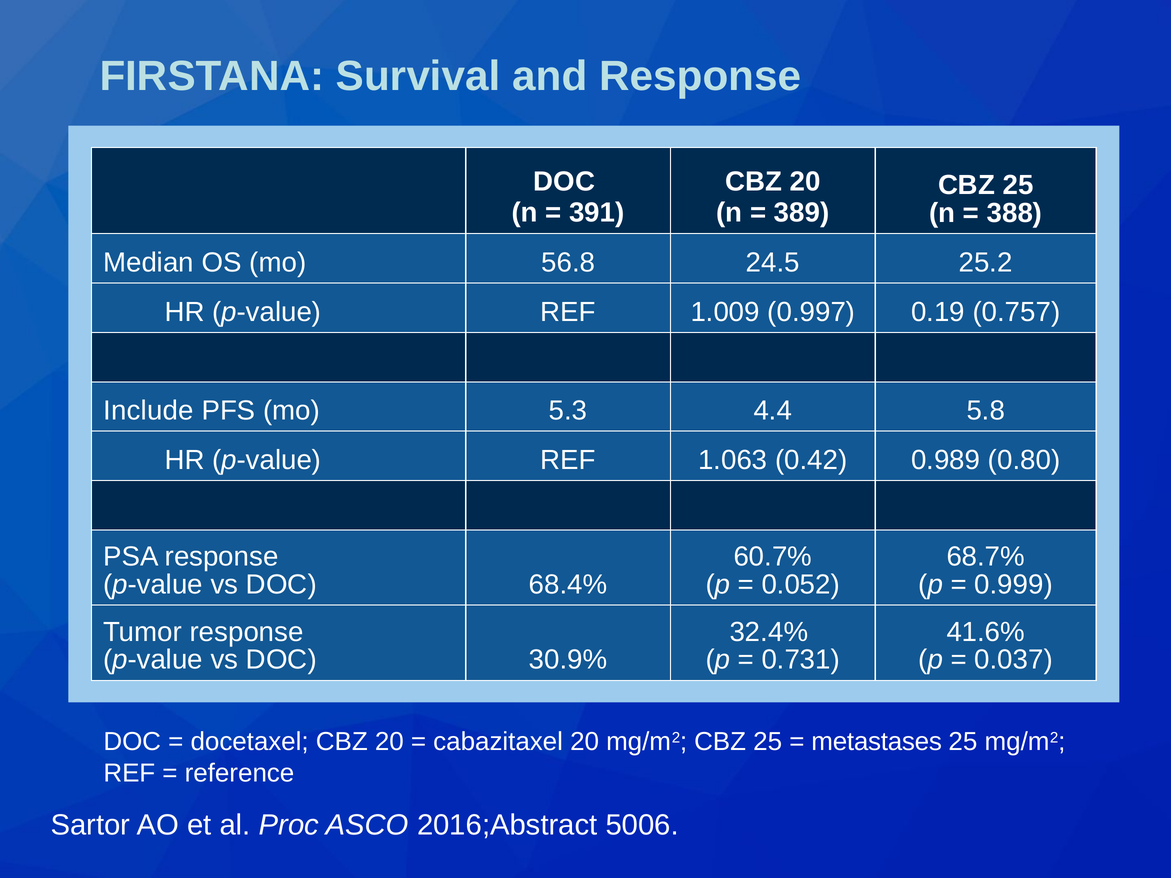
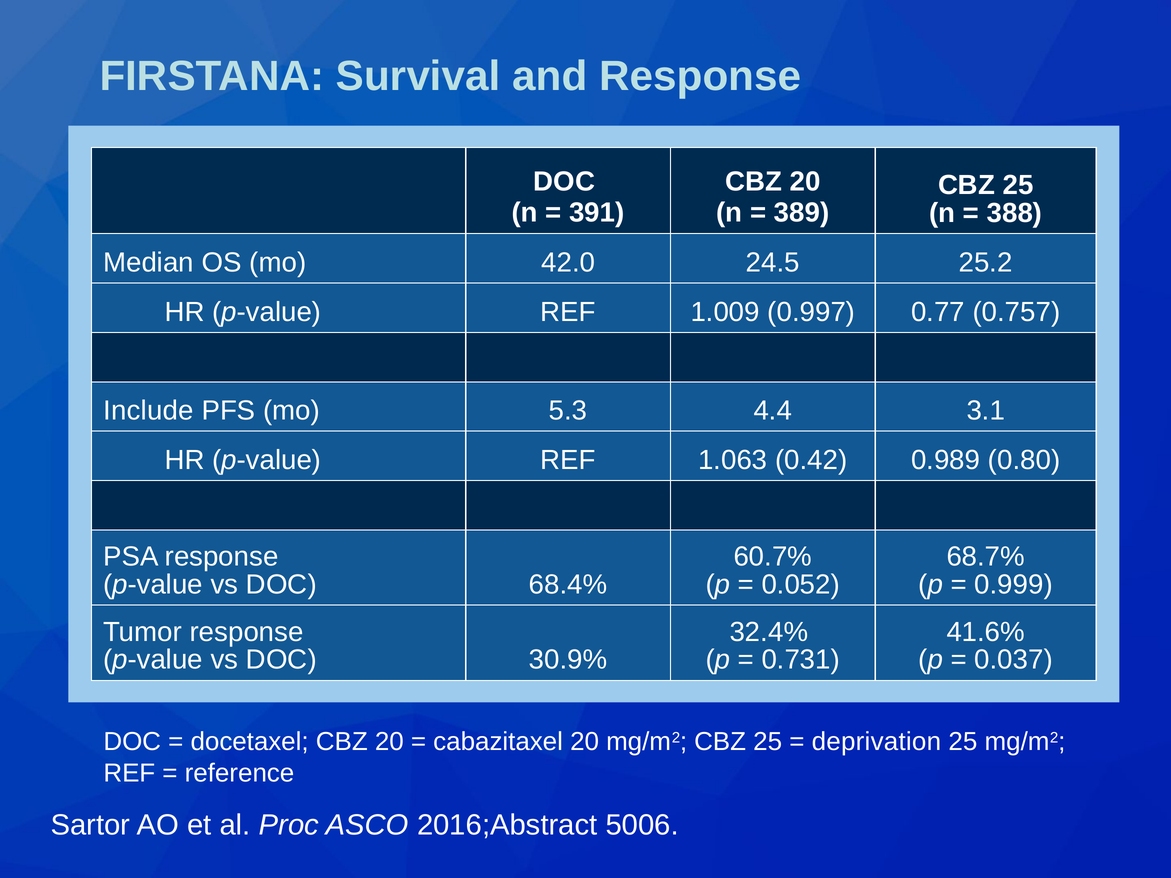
56.8: 56.8 -> 42.0 (568, 263)
0.19: 0.19 -> 0.77 (938, 312)
5.8: 5.8 -> 3.1 (986, 411)
metastases: metastases -> deprivation (876, 742)
